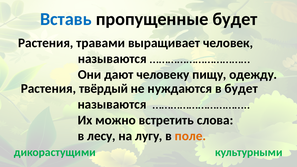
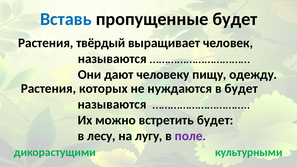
травами: травами -> твёрдый (101, 43)
твёрдый: твёрдый -> которых (103, 89)
встретить слова: слова -> будет (215, 120)
поле colour: orange -> purple (190, 136)
